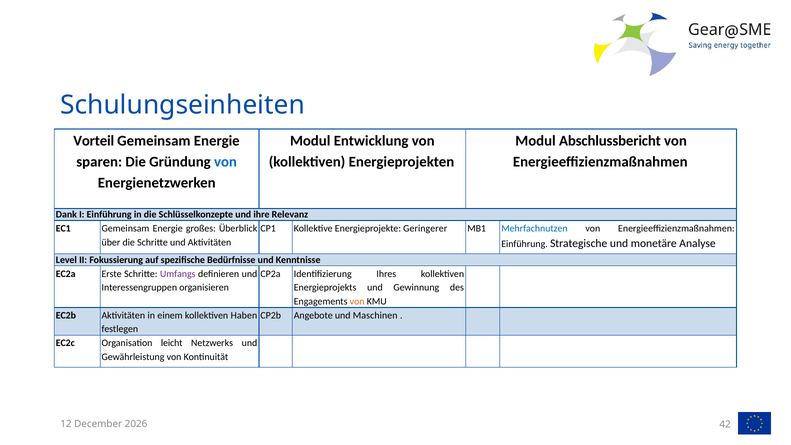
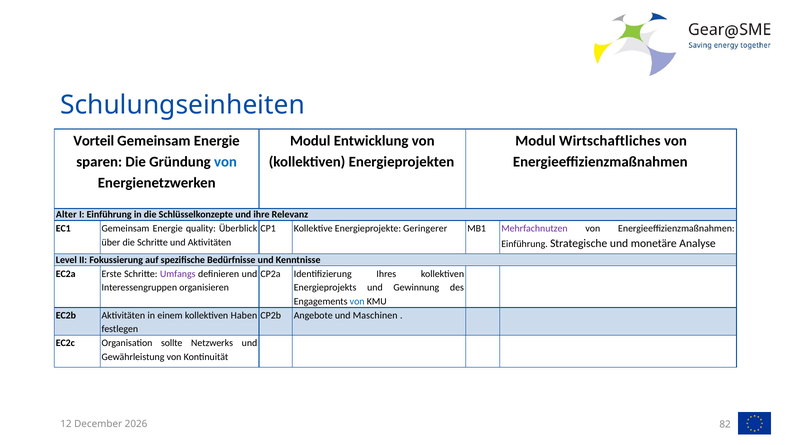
Abschlussbericht: Abschlussbericht -> Wirtschaftliches (610, 141)
Dank: Dank -> Alter (66, 215)
großes: großes -> quality (201, 228)
Mehrfachnutzen colour: blue -> purple (534, 228)
von colour: orange -> blue (357, 301)
leicht: leicht -> sollte (172, 343)
42: 42 -> 82 (725, 425)
